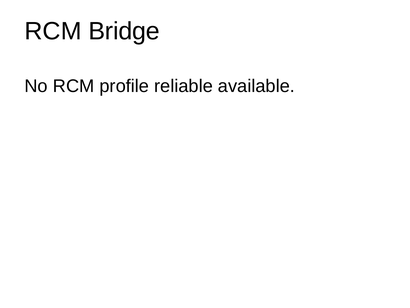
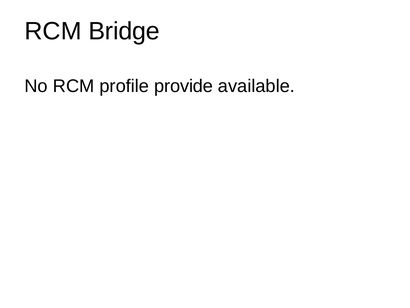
reliable: reliable -> provide (184, 86)
